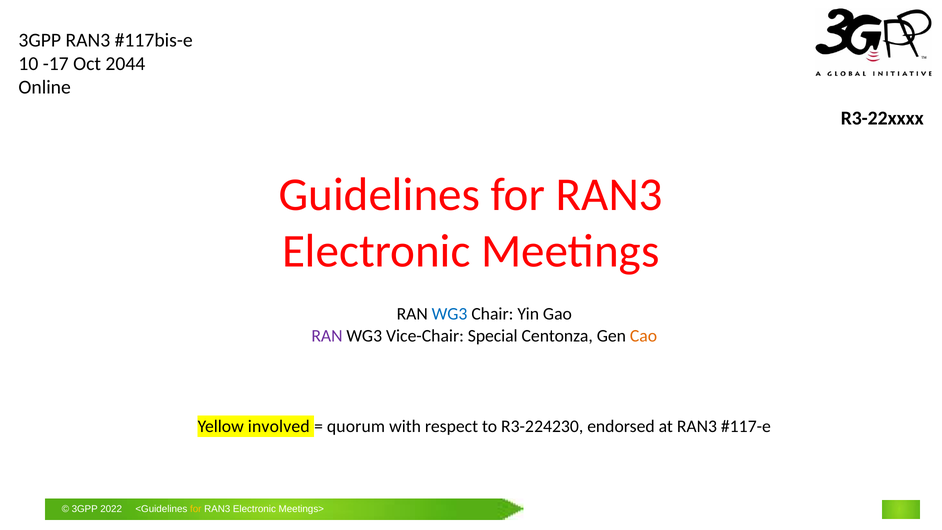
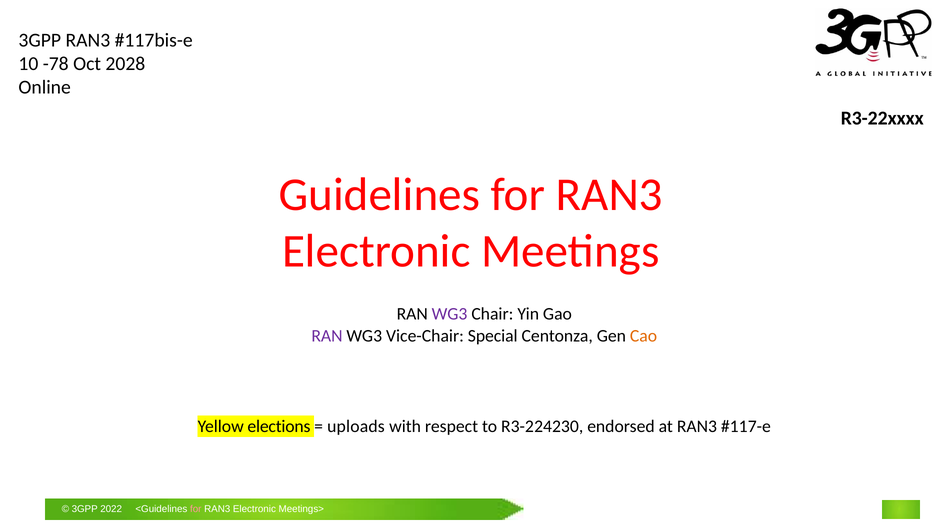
-17: -17 -> -78 (56, 64)
2044: 2044 -> 2028 (125, 64)
WG3 colour: blue -> purple (450, 314)
involved: involved -> elections (279, 426)
quorum: quorum -> uploads (356, 426)
for colour: yellow -> pink (196, 509)
